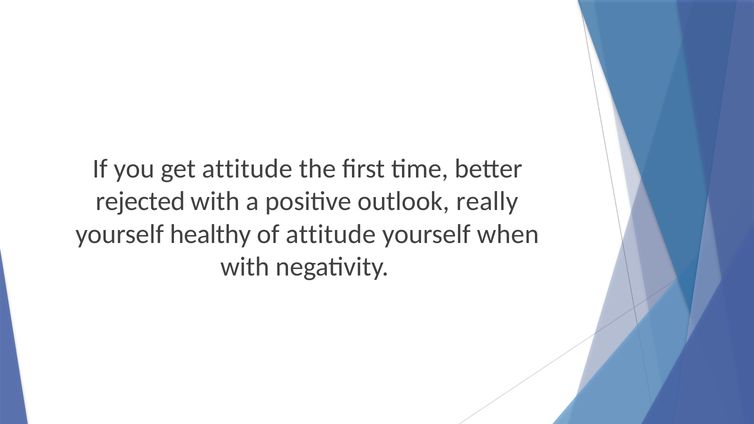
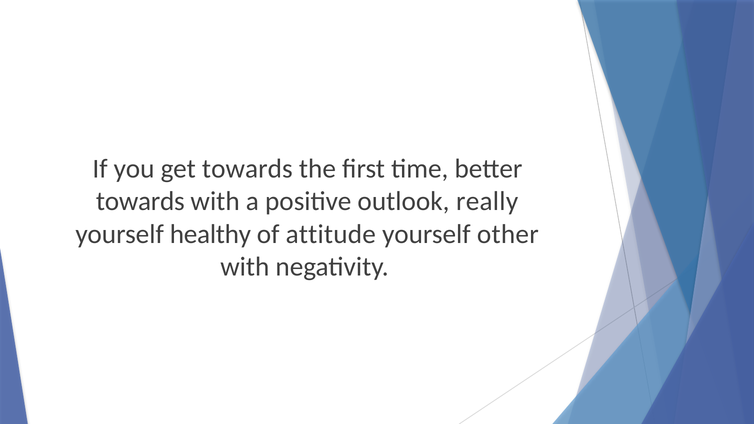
get attitude: attitude -> towards (247, 169)
rejected: rejected -> towards (140, 202)
when: when -> other (508, 234)
